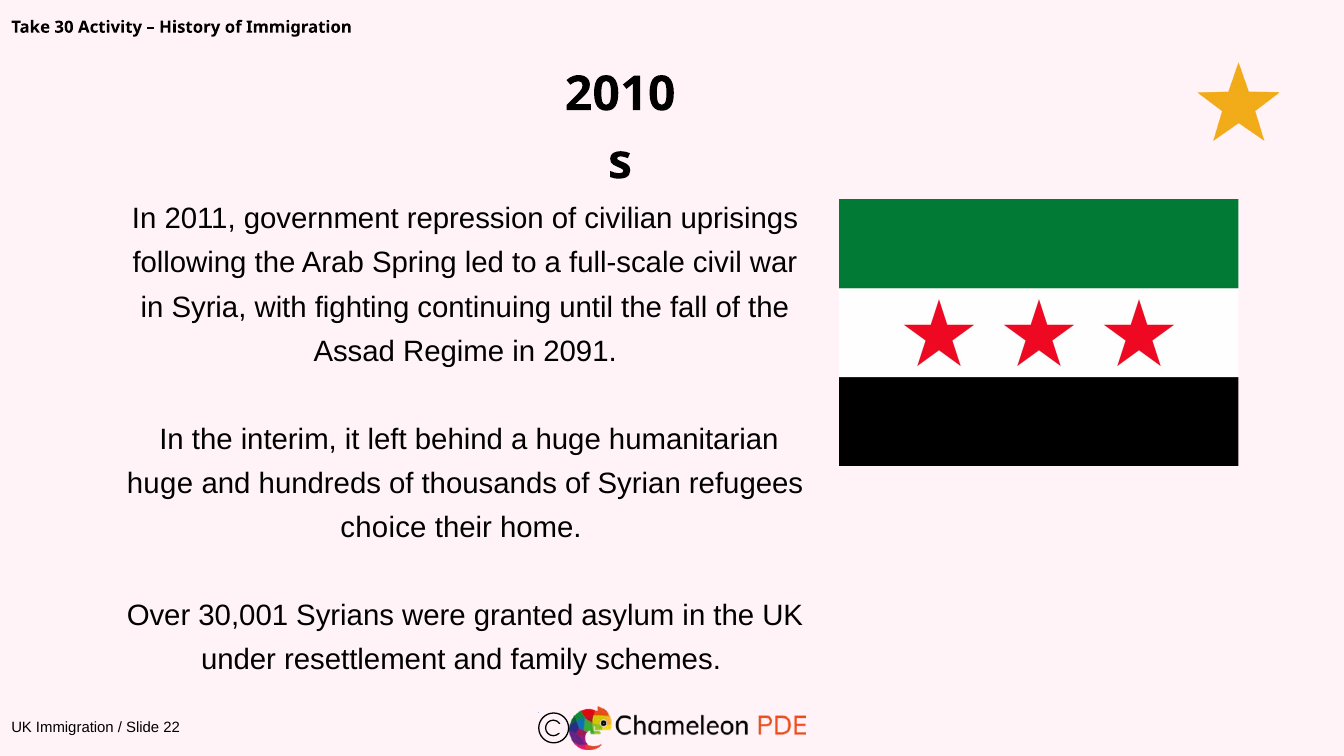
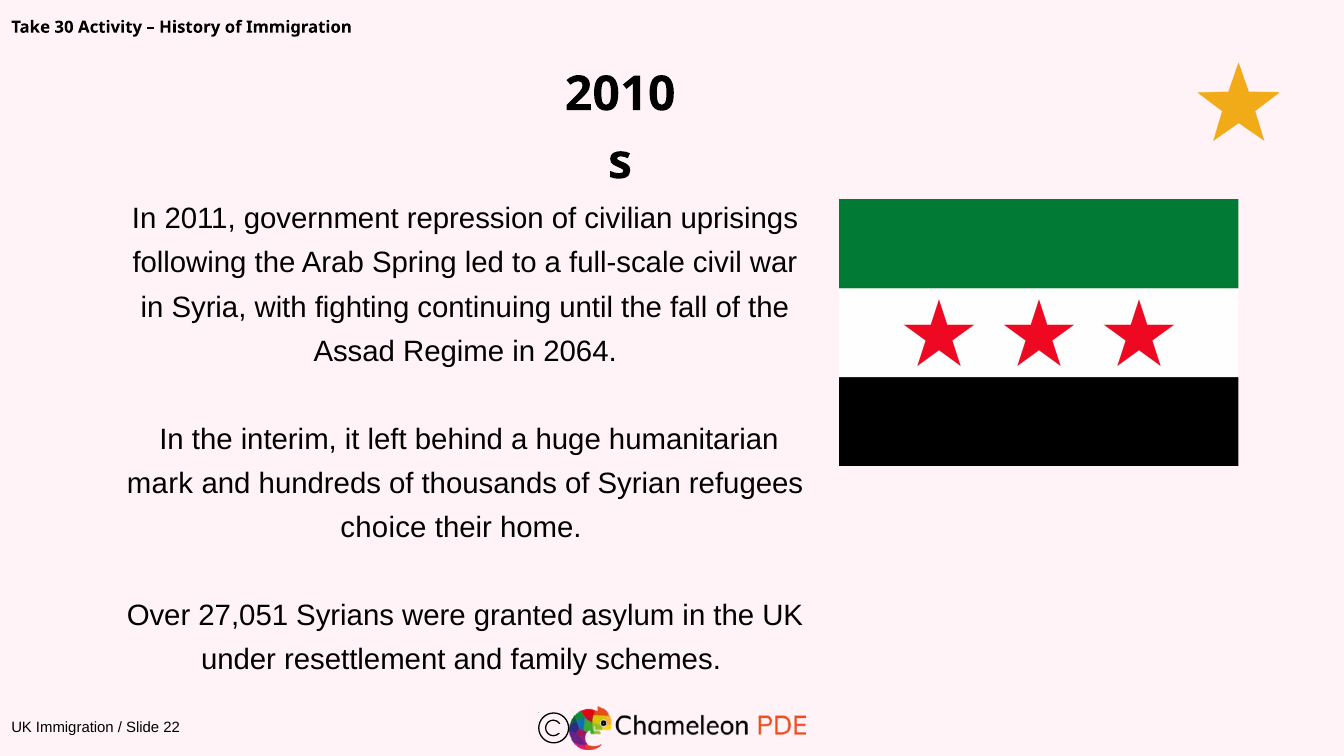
2091: 2091 -> 2064 (580, 351)
huge: huge -> mark (160, 484)
30,001: 30,001 -> 27,051 (243, 616)
